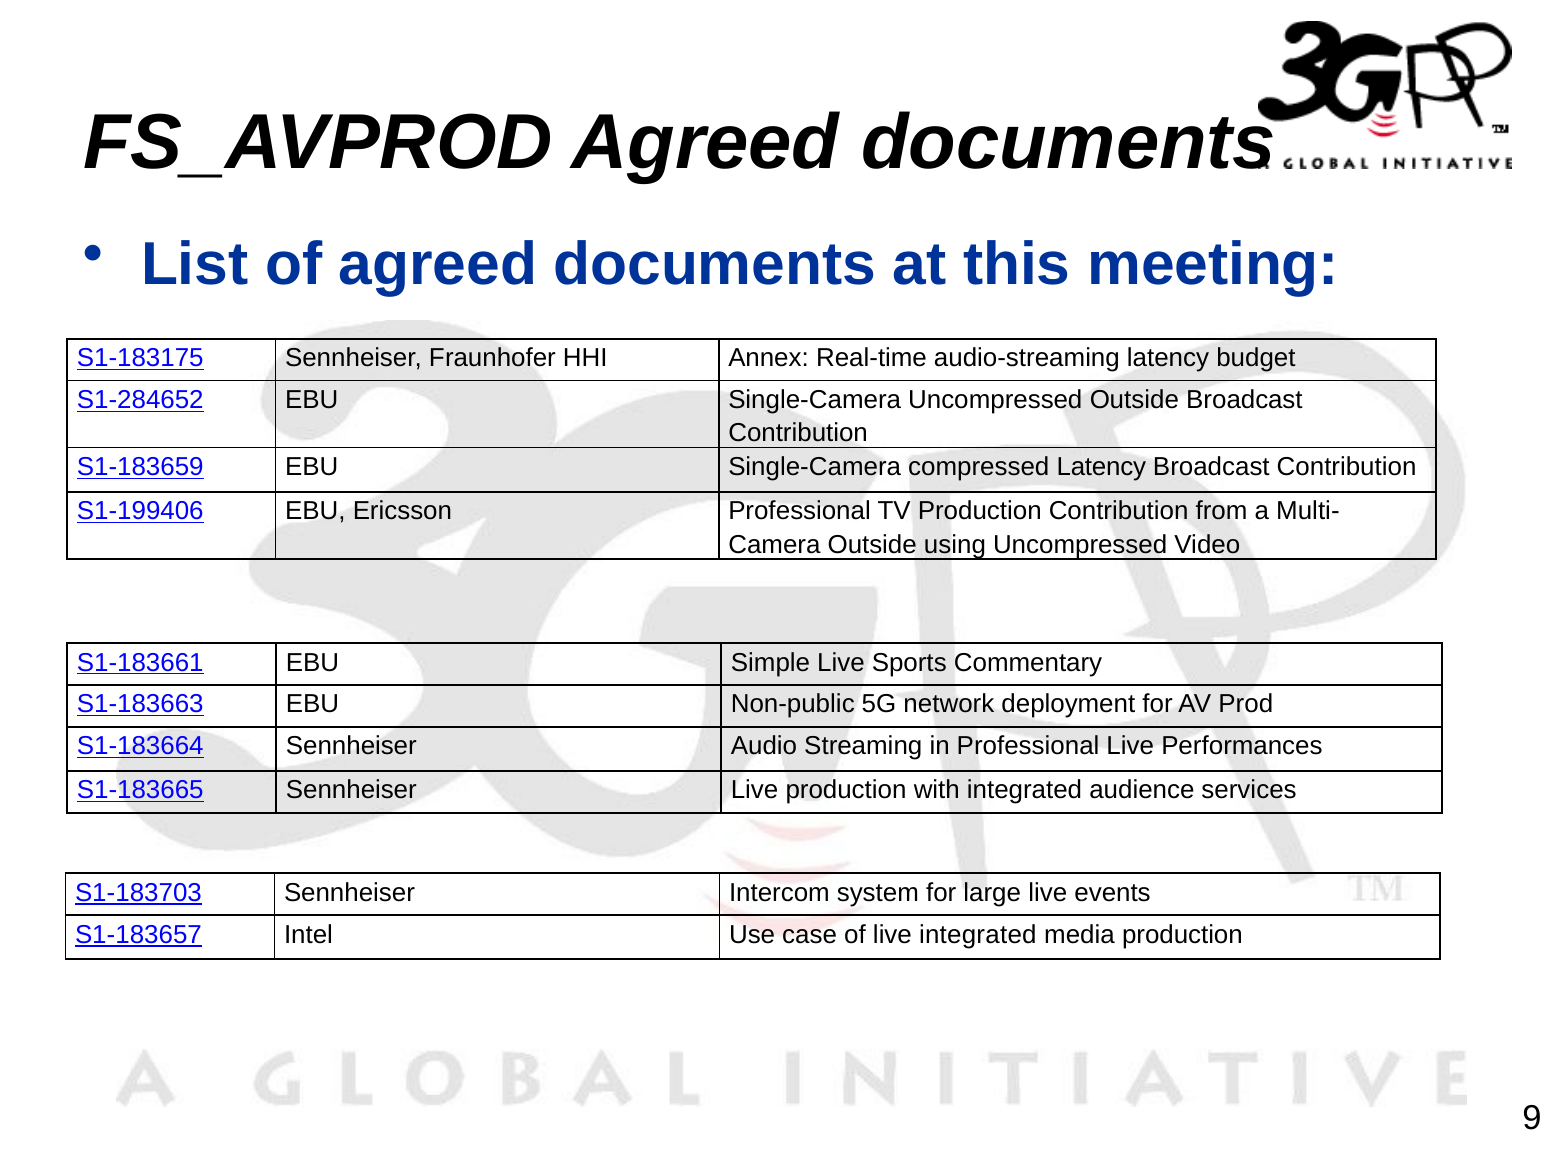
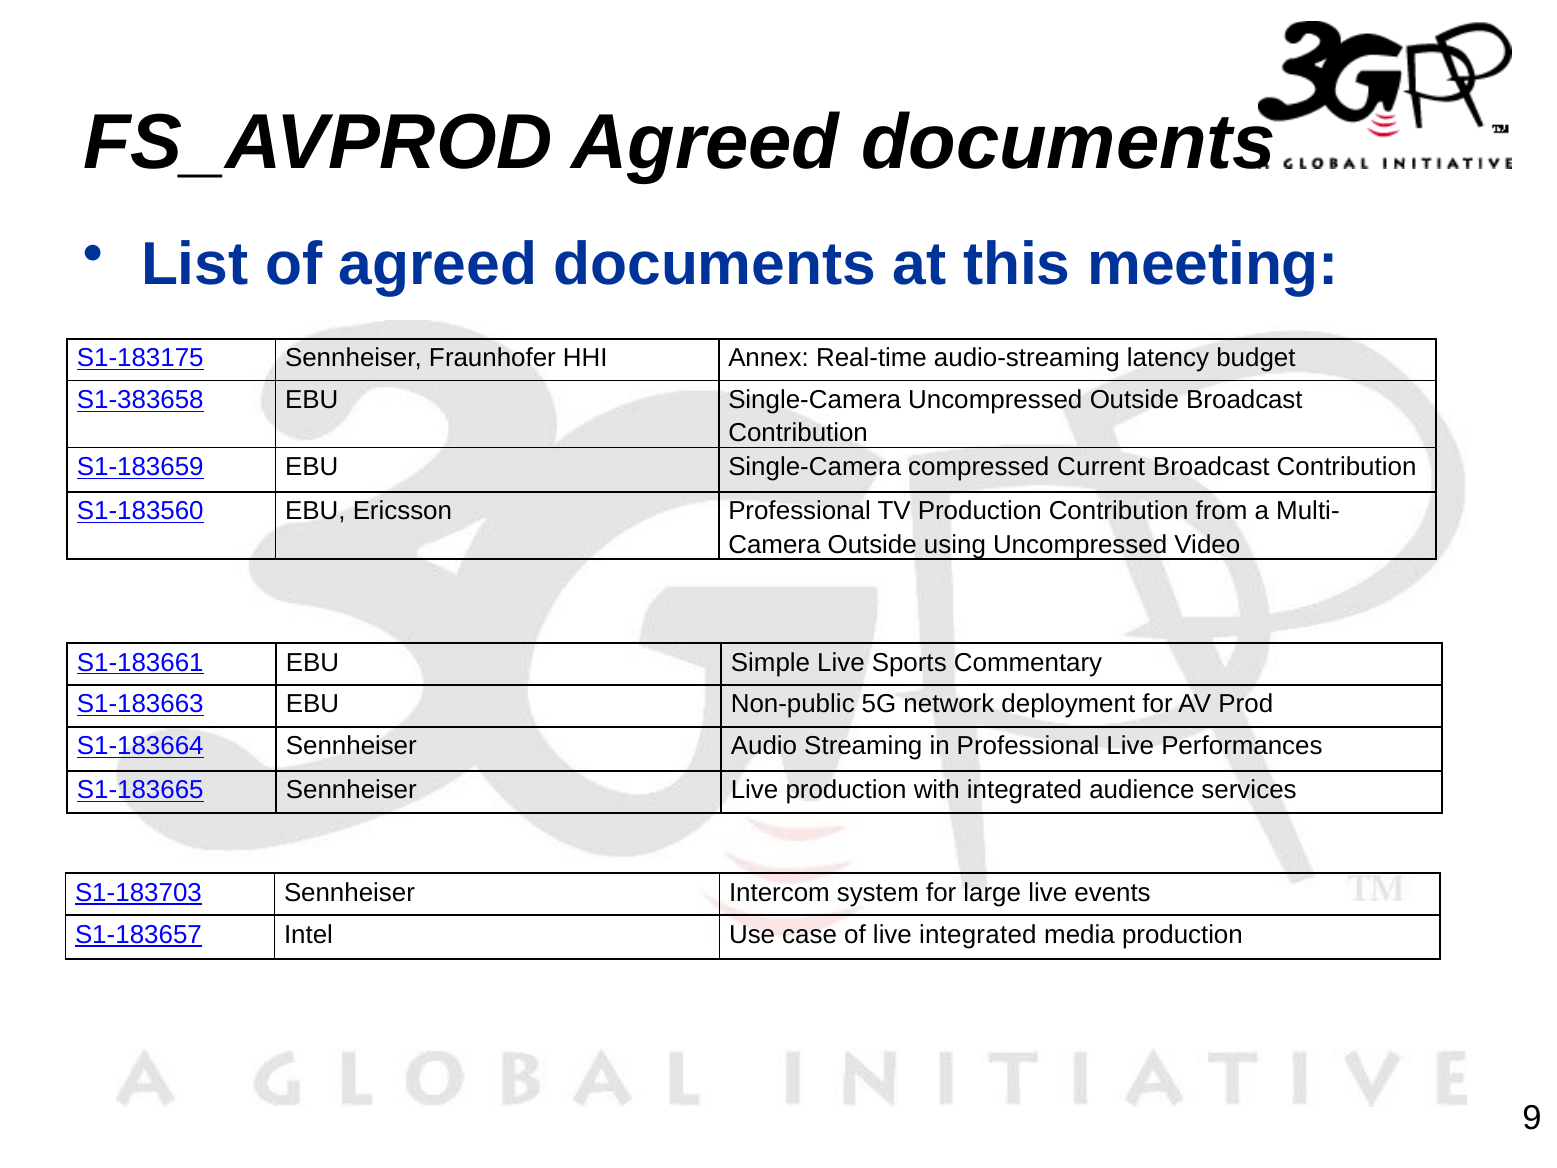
S1-284652: S1-284652 -> S1-383658 (140, 400)
compressed Latency: Latency -> Current (1101, 467)
S1-199406: S1-199406 -> S1-183560 (140, 511)
